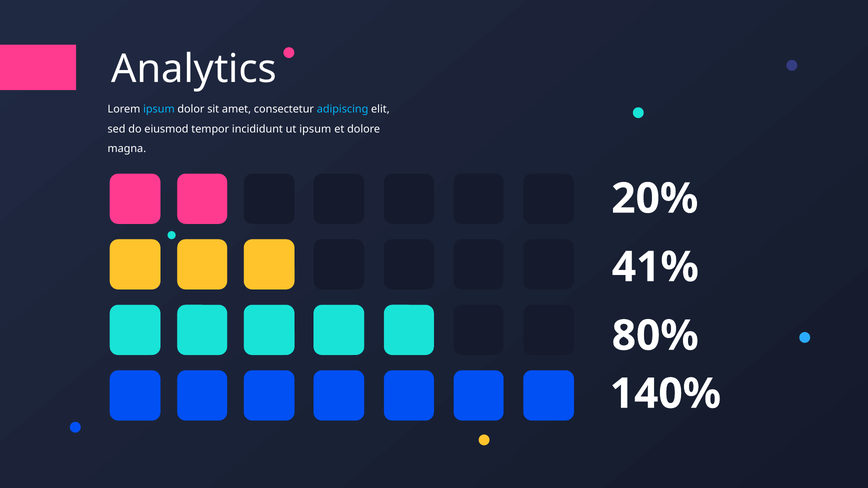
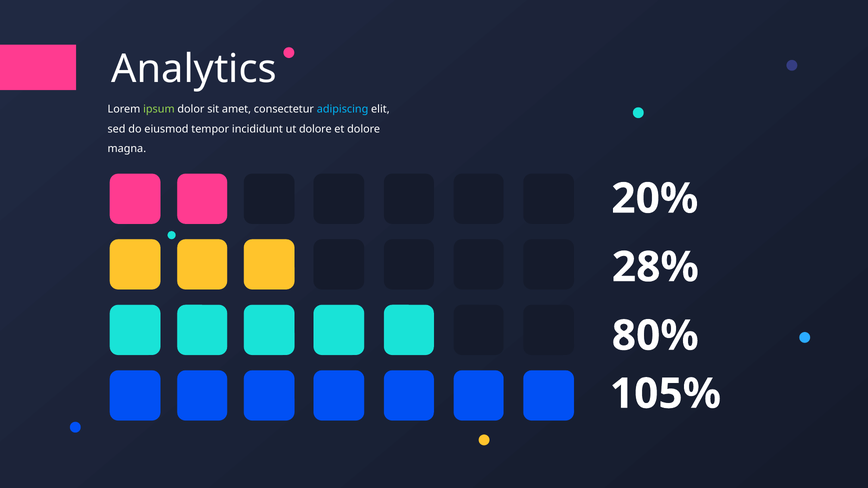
ipsum colour: light blue -> light green (159, 109)
ut ipsum: ipsum -> dolore (315, 129)
41%: 41% -> 28% (655, 267)
140%: 140% -> 105% (665, 394)
